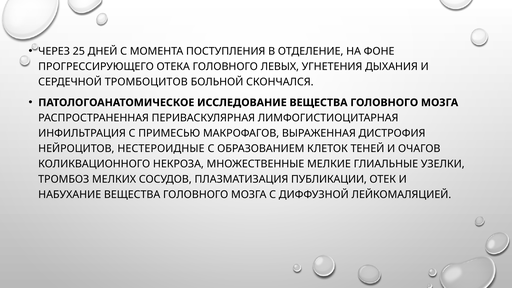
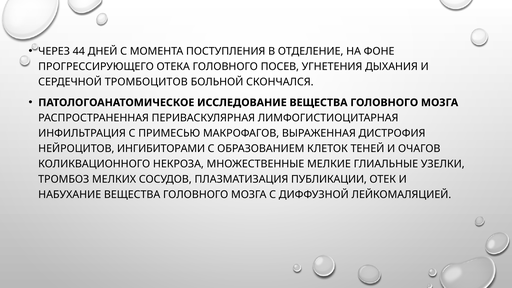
25: 25 -> 44 (79, 51)
ЛЕВЫХ: ЛЕВЫХ -> ПОСЕВ (280, 67)
НЕСТЕРОИДНЫЕ: НЕСТЕРОИДНЫЕ -> ИНГИБИТОРАМИ (161, 149)
